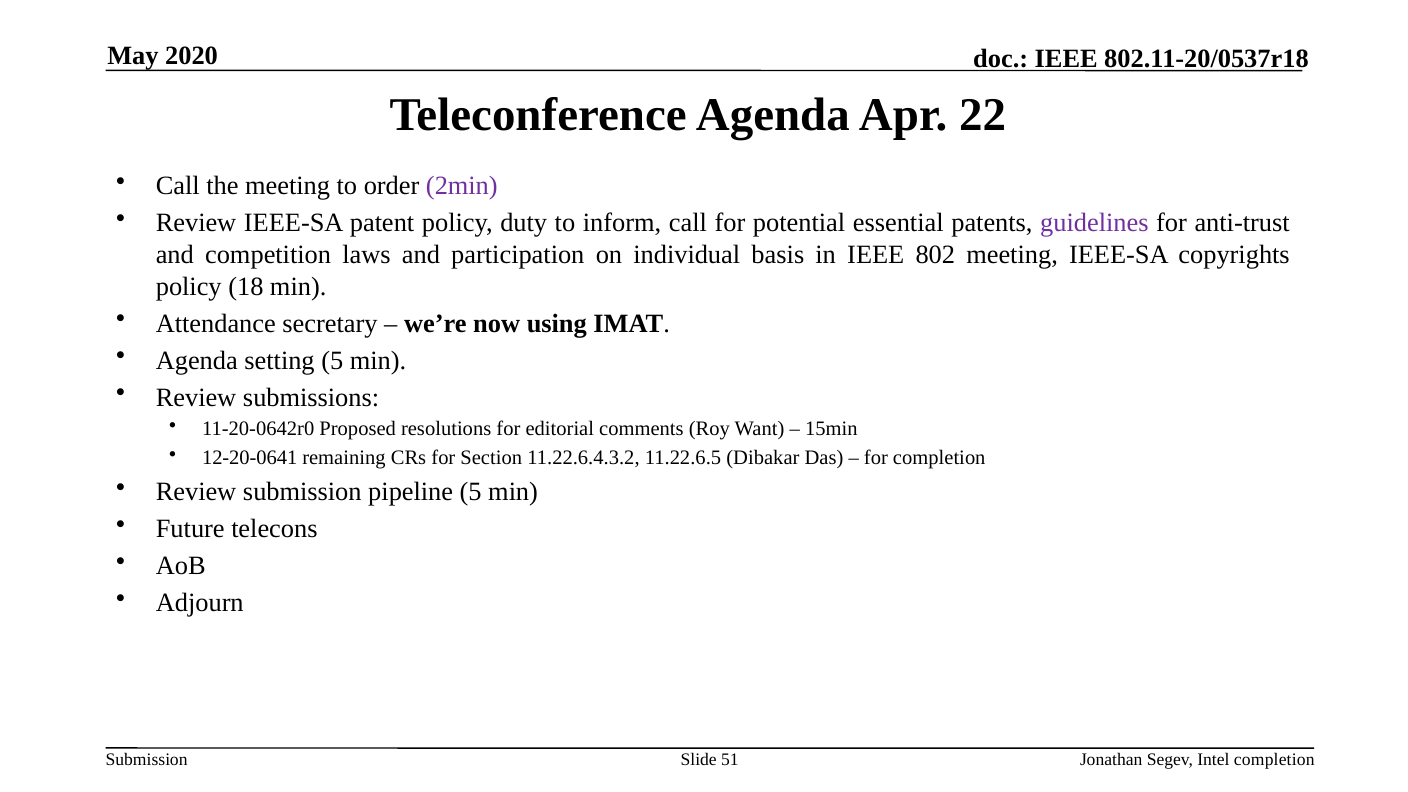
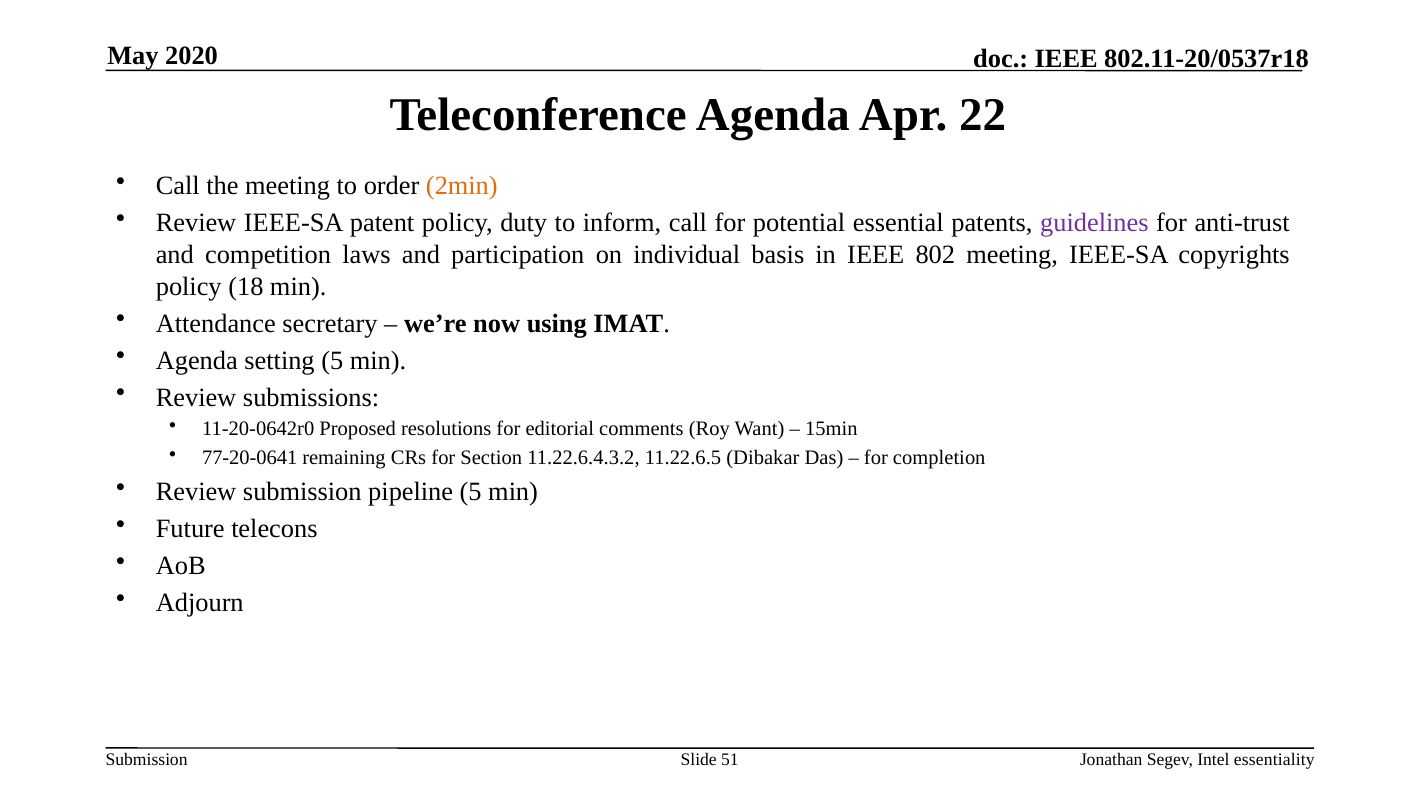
2min colour: purple -> orange (462, 186)
12-20-0641: 12-20-0641 -> 77-20-0641 (250, 458)
Intel completion: completion -> essentiality (1274, 760)
